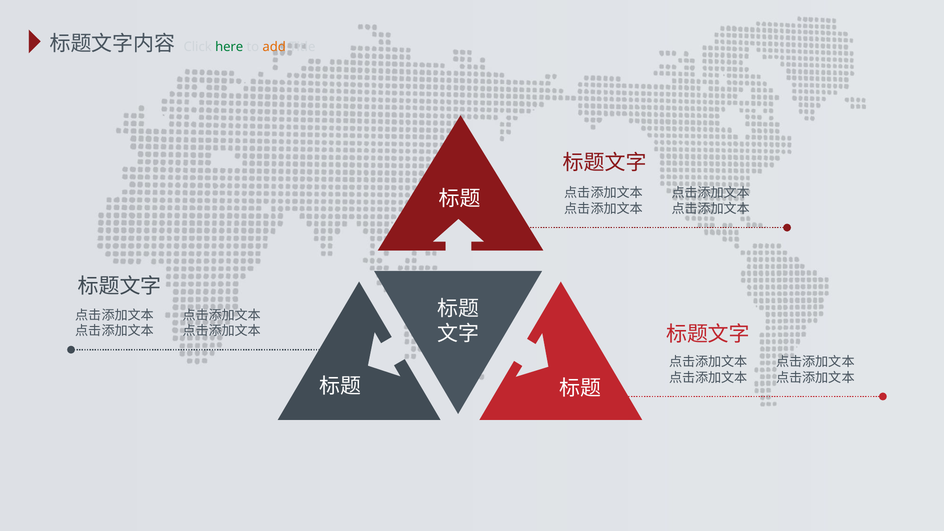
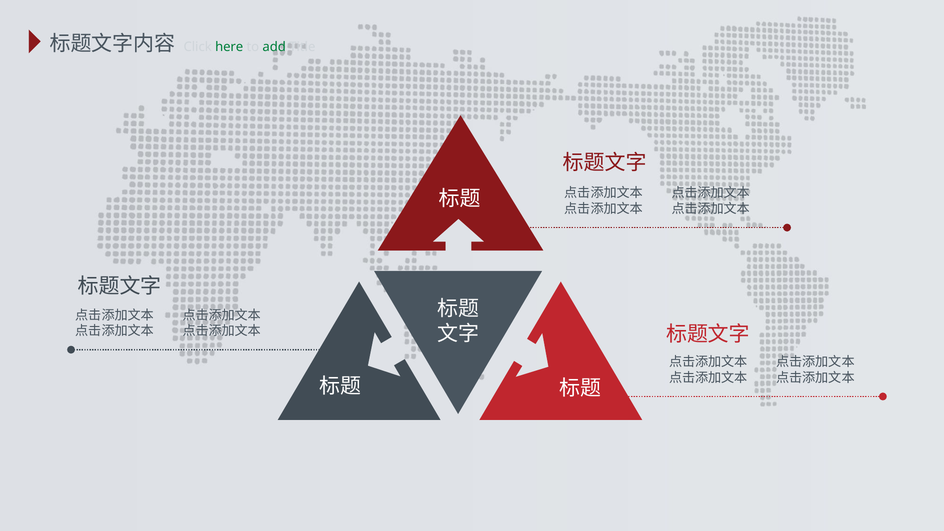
add colour: orange -> green (274, 47)
